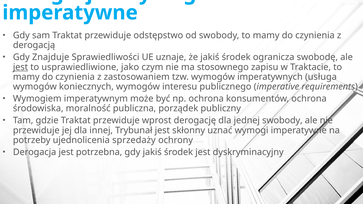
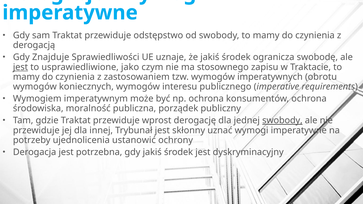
usługa: usługa -> obrotu (321, 77)
swobody underline: none -> present (282, 121)
sprzedaży: sprzedaży -> ustanowić (134, 140)
